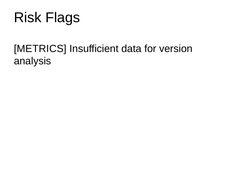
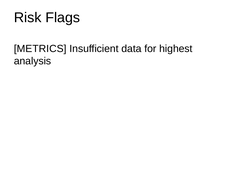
version: version -> highest (176, 49)
